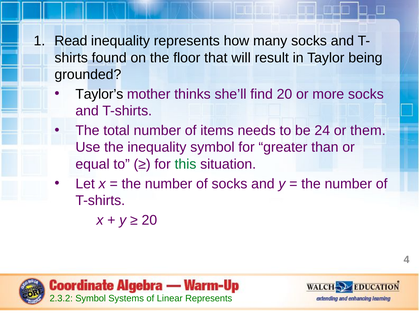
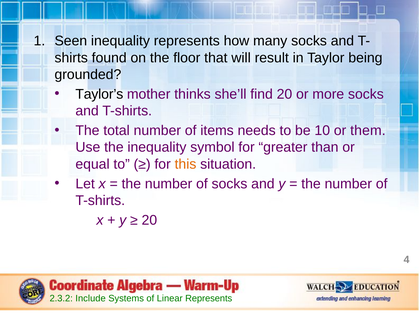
Read: Read -> Seen (71, 41)
24: 24 -> 10 (322, 130)
this colour: green -> orange (185, 164)
2.3.2 Symbol: Symbol -> Include (91, 298)
